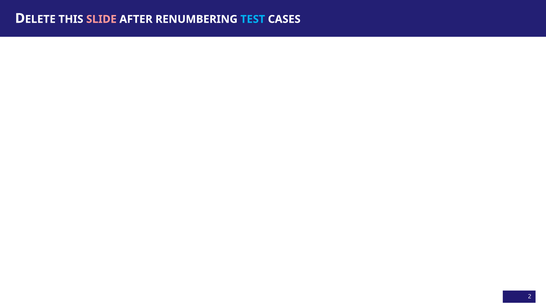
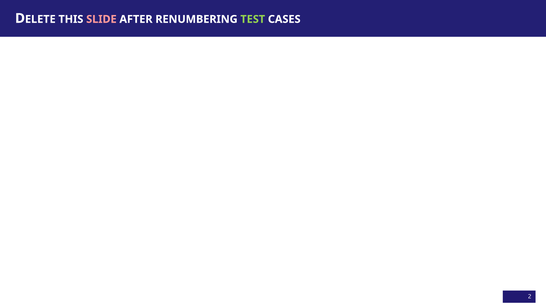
TEST colour: light blue -> light green (253, 19)
